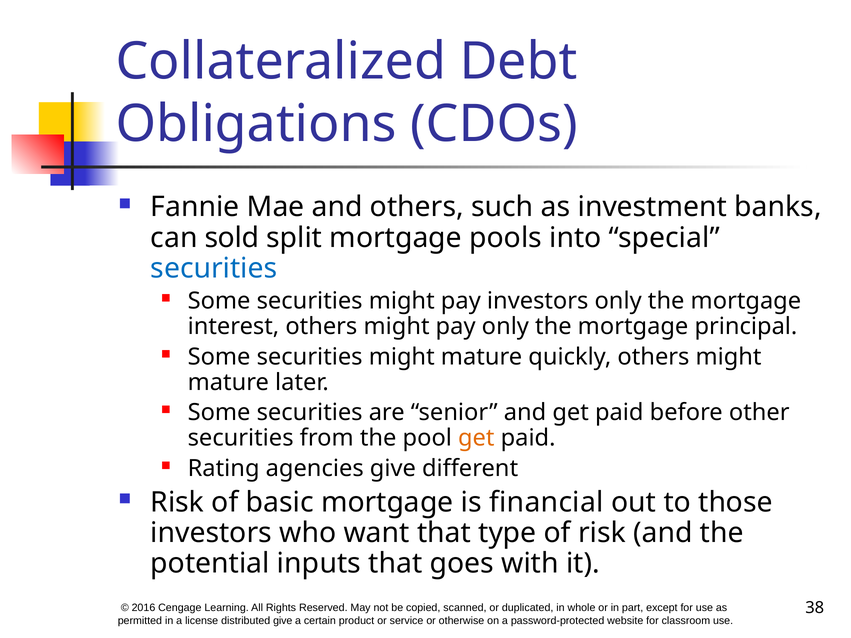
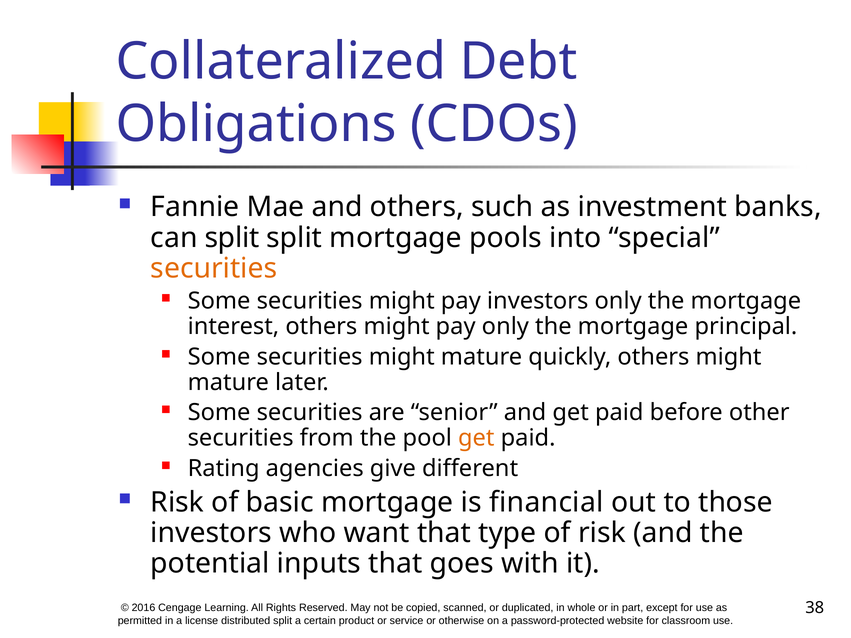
can sold: sold -> split (232, 238)
securities colour: blue -> orange (214, 268)
give: give -> split (283, 621)
